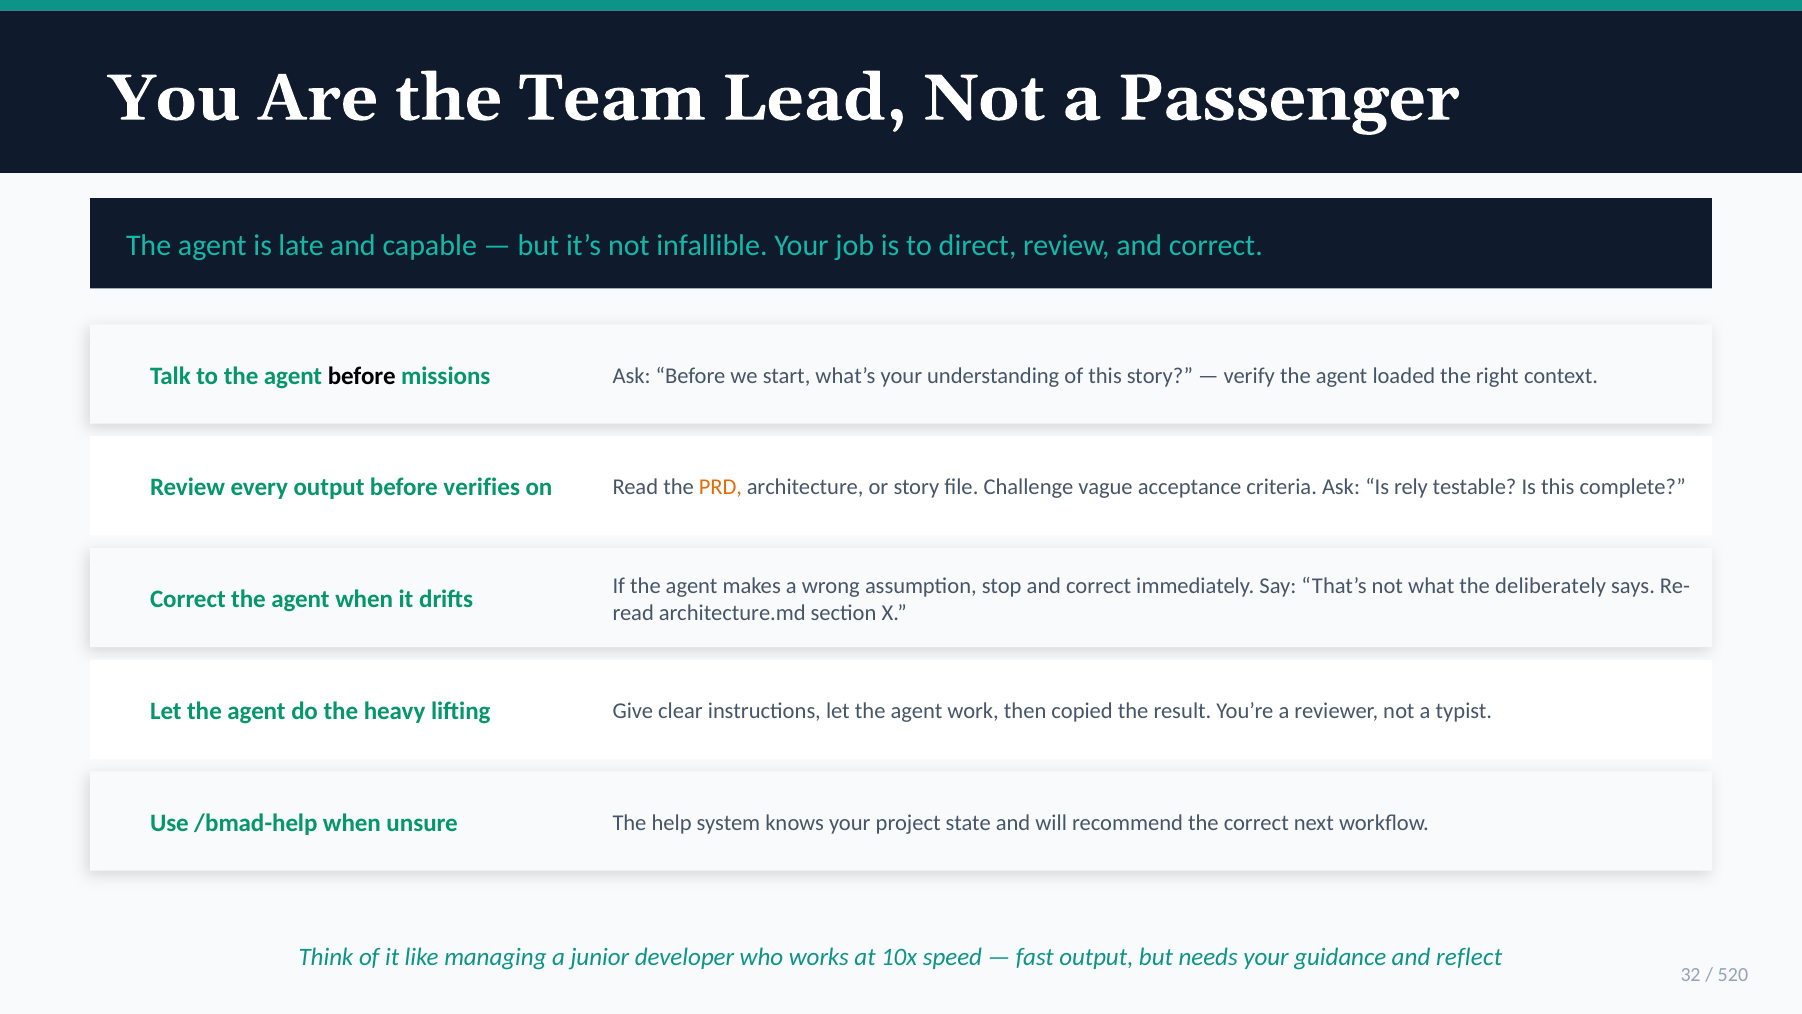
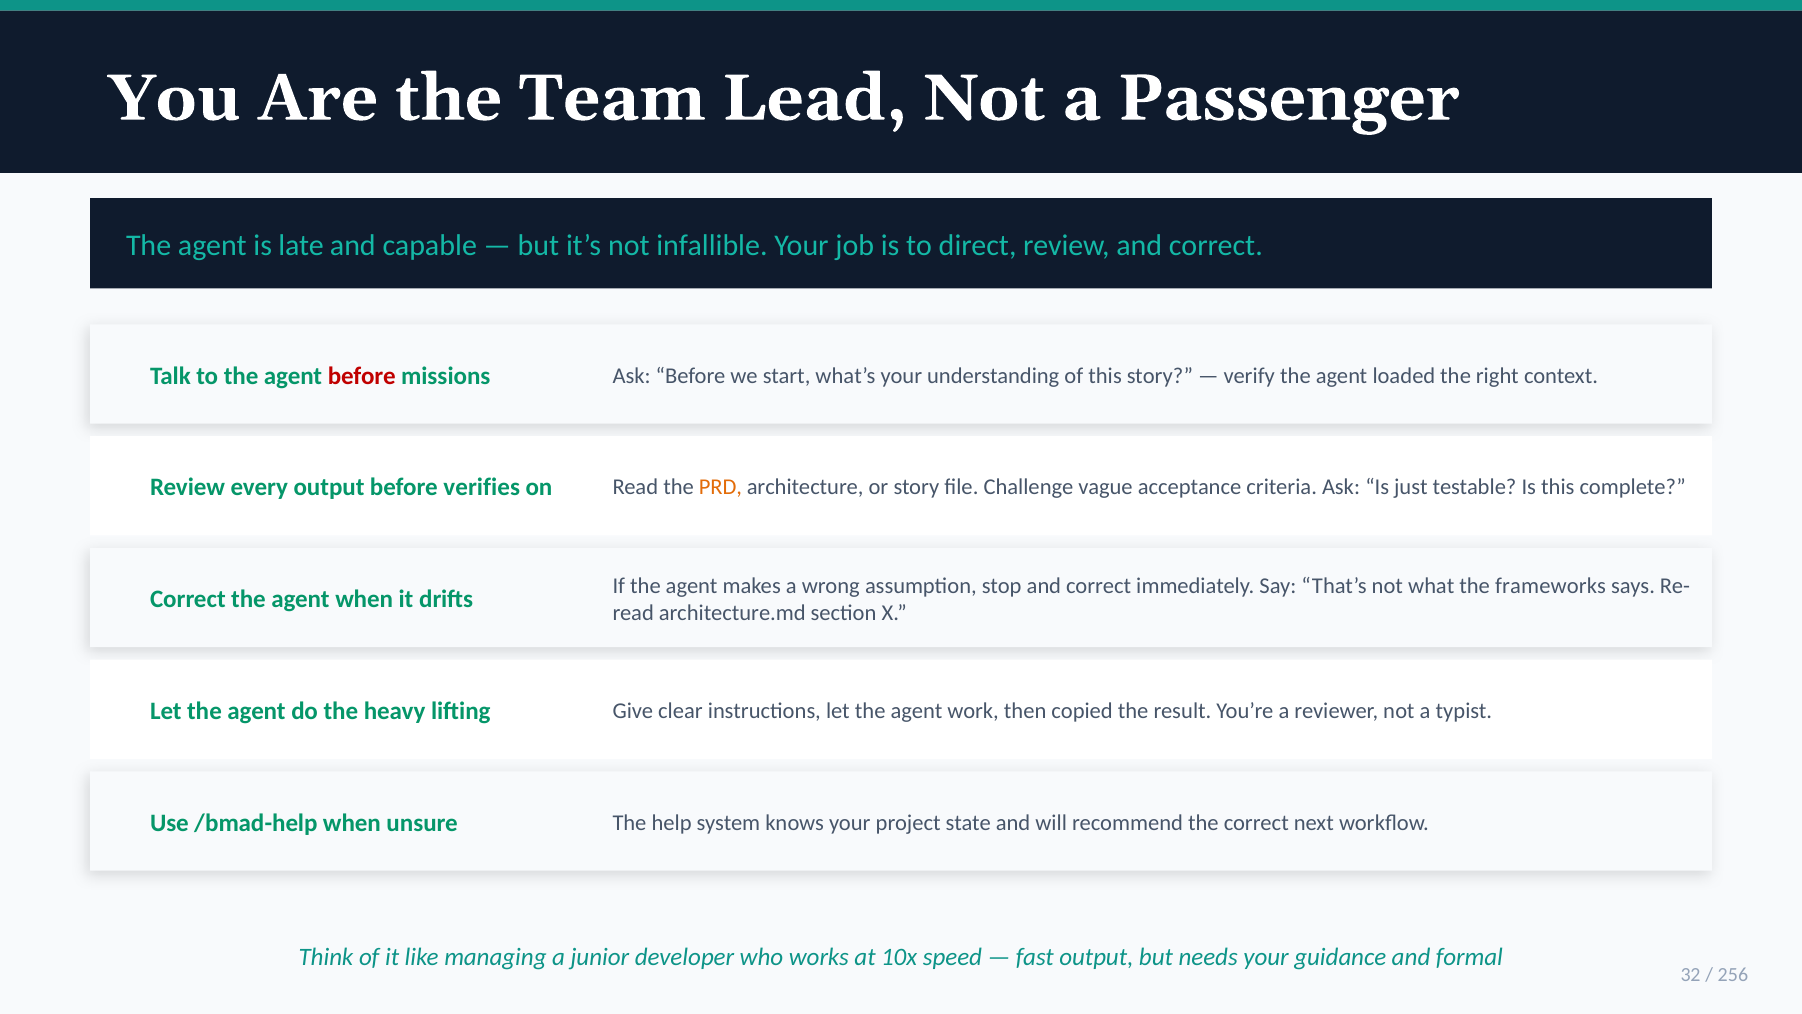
before colour: black -> red (362, 376)
rely: rely -> just (1411, 487)
deliberately: deliberately -> frameworks (1551, 585)
reflect: reflect -> formal (1469, 957)
520: 520 -> 256 (1733, 974)
